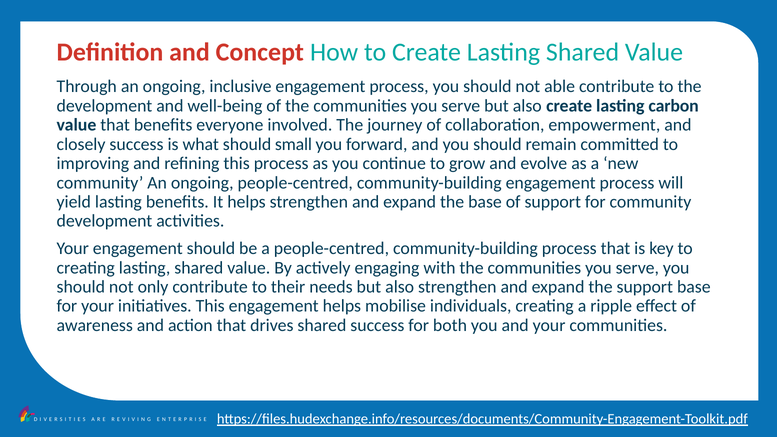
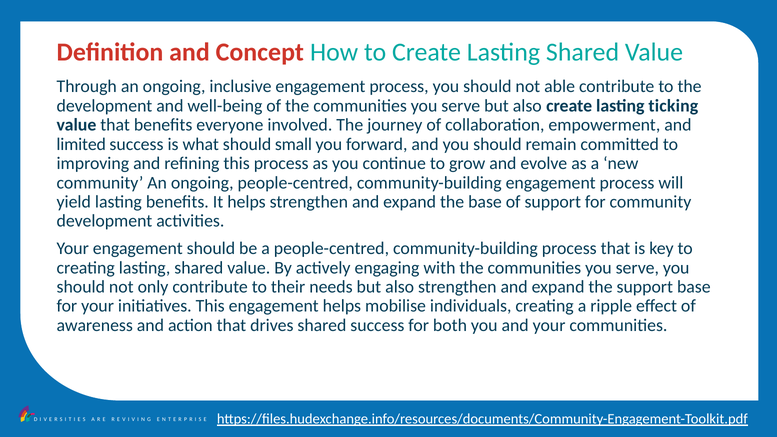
carbon: carbon -> ticking (673, 106)
closely: closely -> limited (81, 144)
